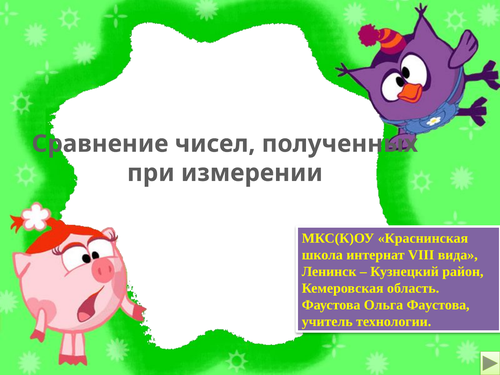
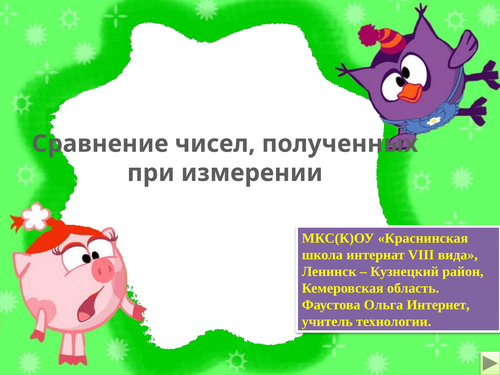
Ольга Фаустова: Фаустова -> Интернет (438, 305)
